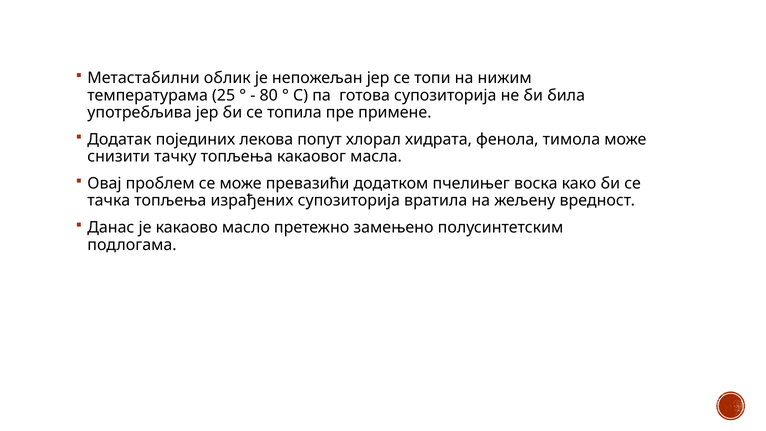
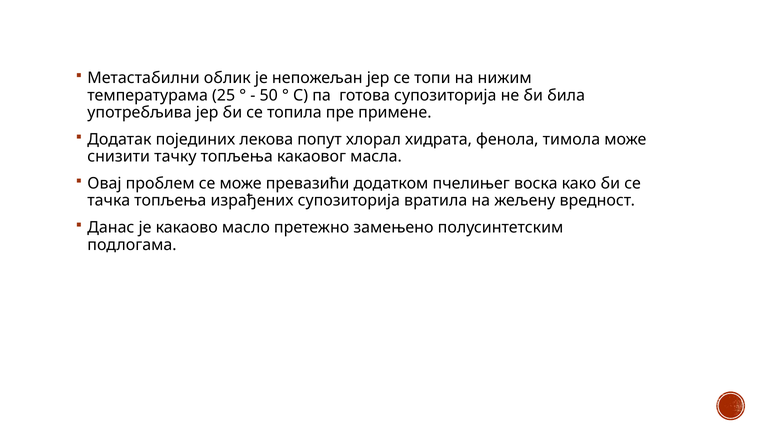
80: 80 -> 50 (269, 95)
